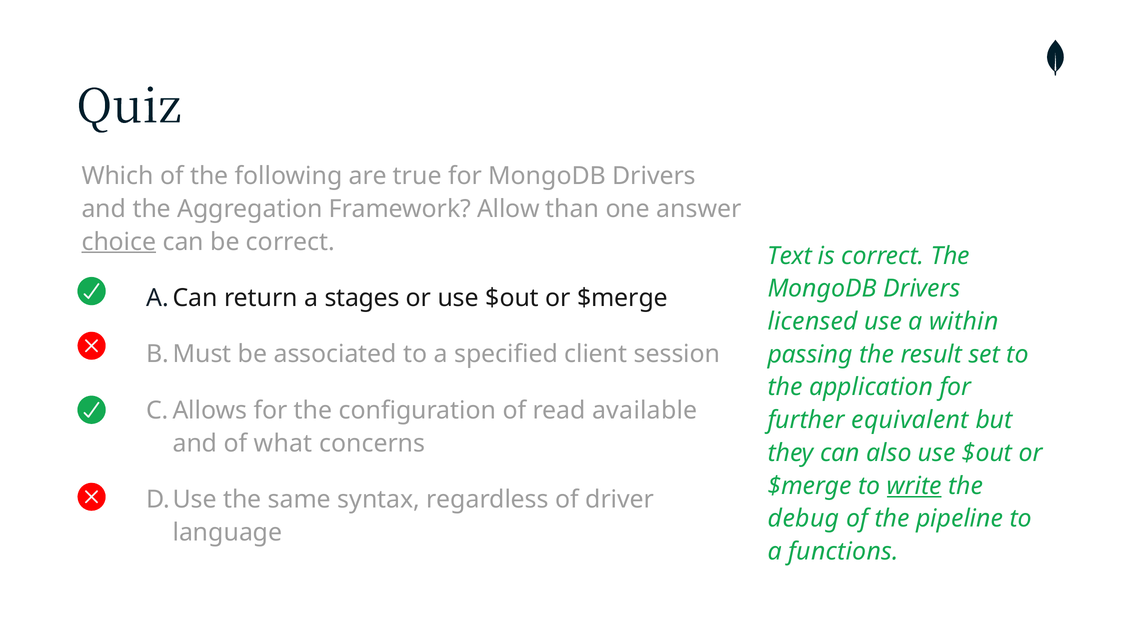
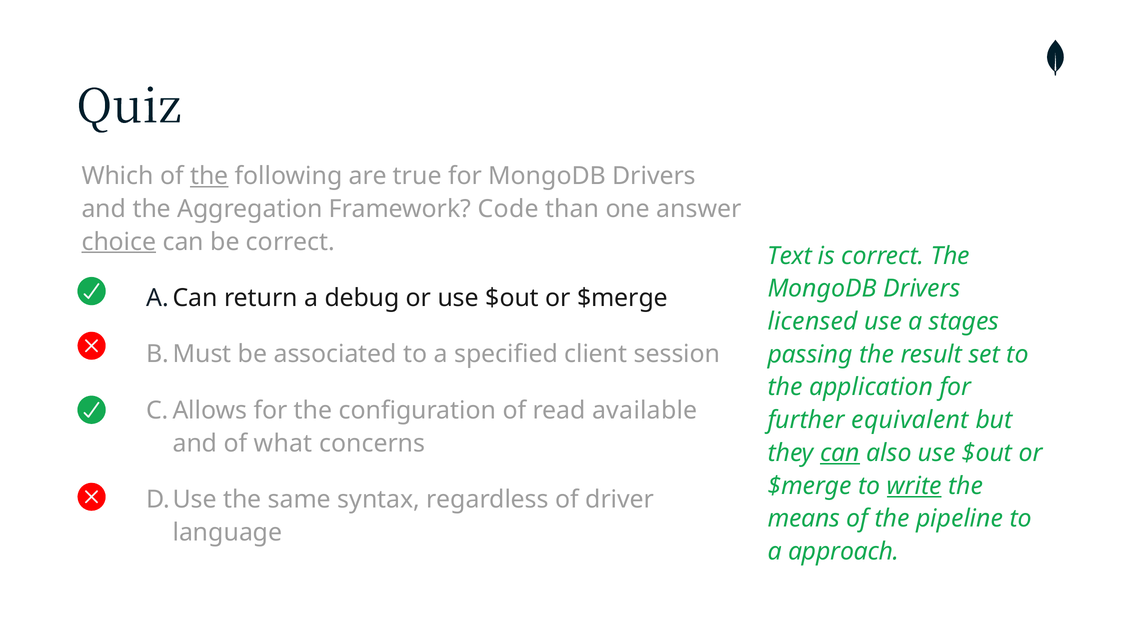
the underline: none -> present (209, 176)
Allow: Allow -> Code (508, 209)
stages: stages -> debug (362, 298)
within: within -> stages (964, 322)
can underline: none -> present (840, 453)
debug: debug -> means (804, 519)
functions: functions -> approach (844, 552)
